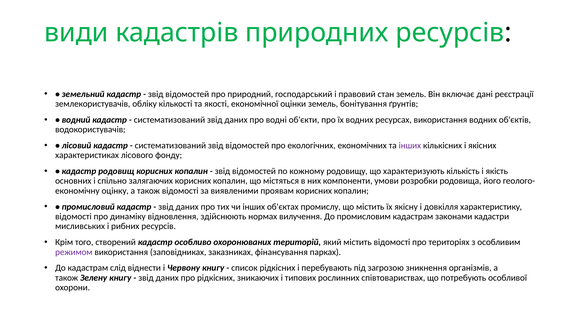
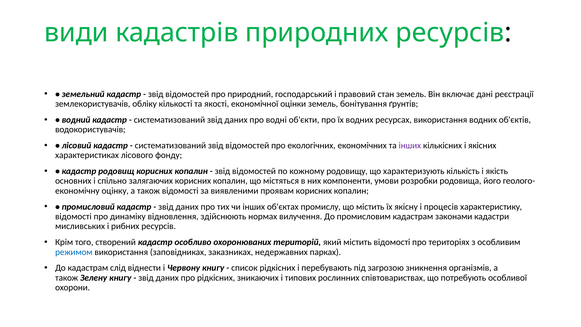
довкілля: довкілля -> процесів (441, 207)
режимом colour: purple -> blue (74, 252)
фінансування: фінансування -> недержавних (281, 252)
